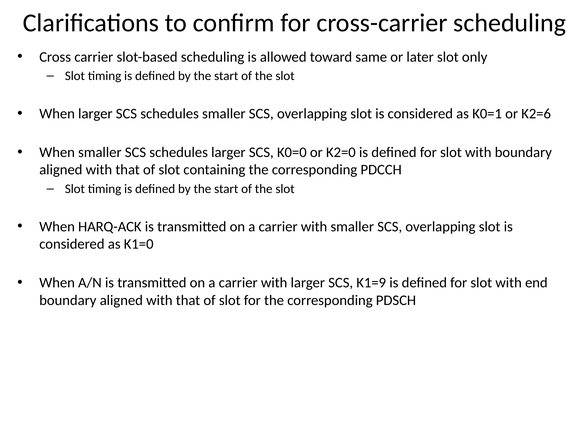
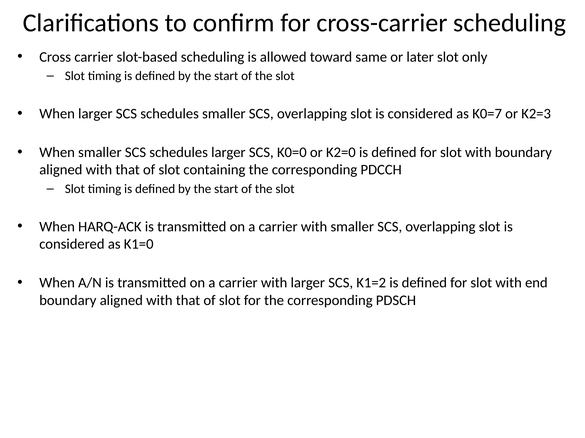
K0=1: K0=1 -> K0=7 (487, 114)
K2=6: K2=6 -> K2=3 (536, 114)
K1=9: K1=9 -> K1=2 (371, 283)
